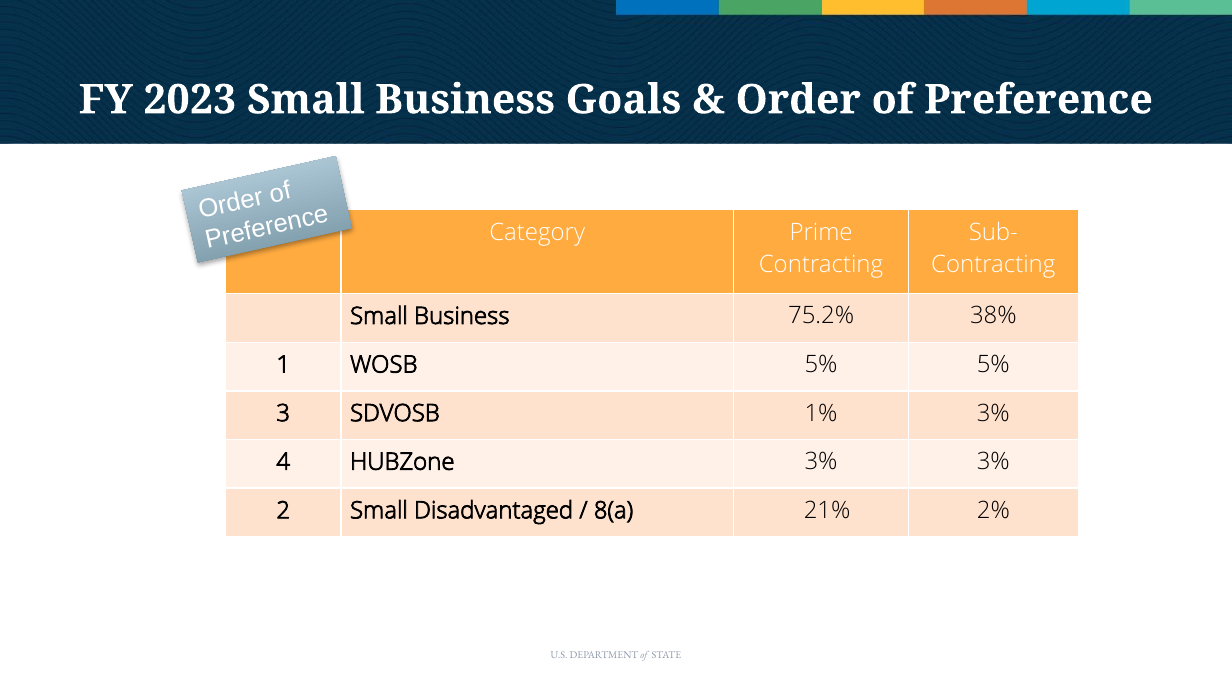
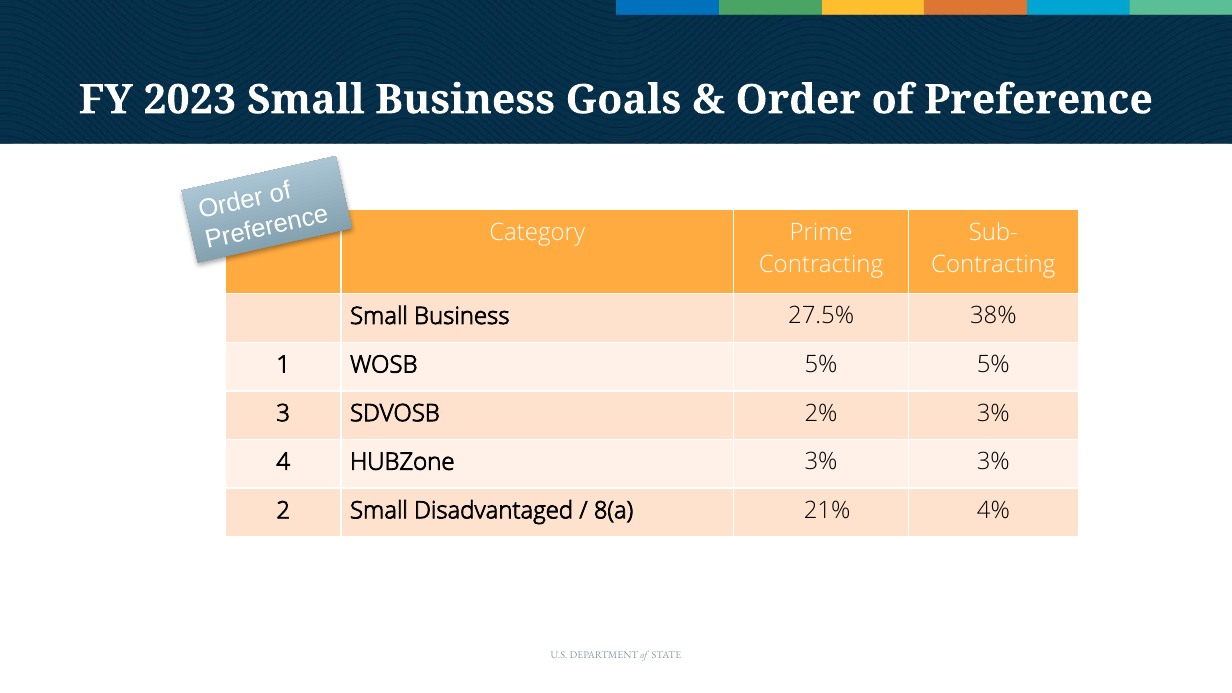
75.2%: 75.2% -> 27.5% (821, 316)
1%: 1% -> 2% (821, 413)
2%: 2% -> 4% (993, 510)
